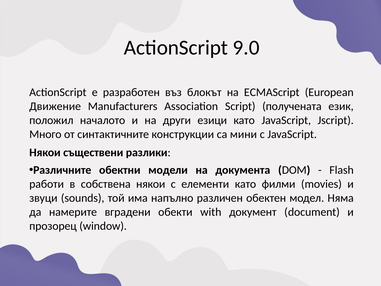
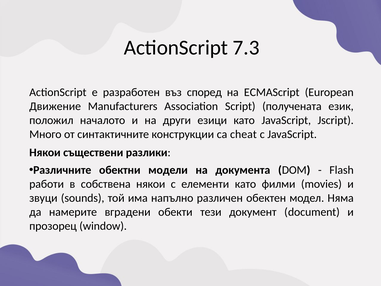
9.0: 9.0 -> 7.3 (246, 48)
блокът: блокът -> според (204, 92)
мини: мини -> cheat (243, 134)
with: with -> тези (211, 212)
